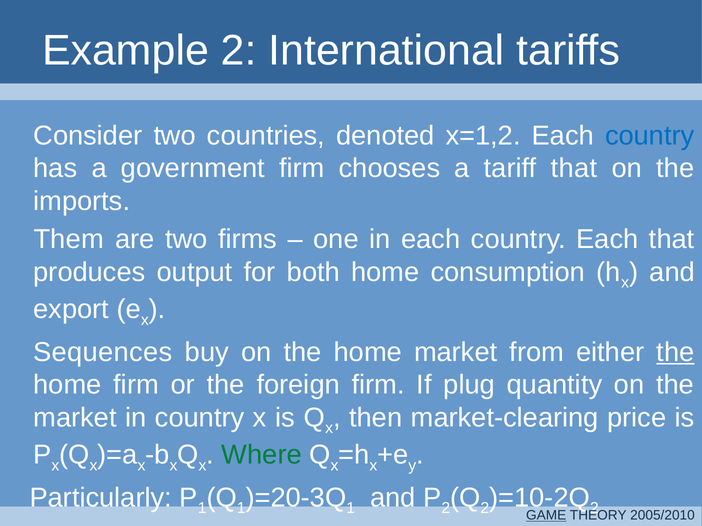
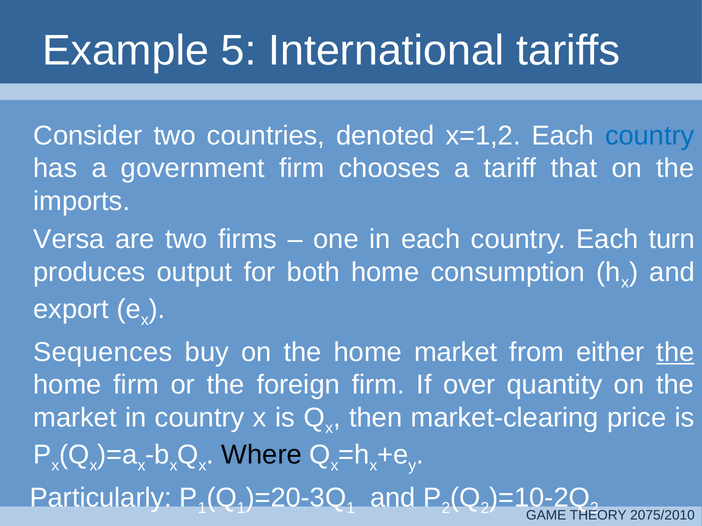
Example 2: 2 -> 5 (239, 51)
Them: Them -> Versa (69, 240)
Each that: that -> turn (672, 240)
plug: plug -> over (469, 385)
Where colour: green -> black (262, 455)
GAME underline: present -> none (546, 516)
2005/2010: 2005/2010 -> 2075/2010 (663, 516)
